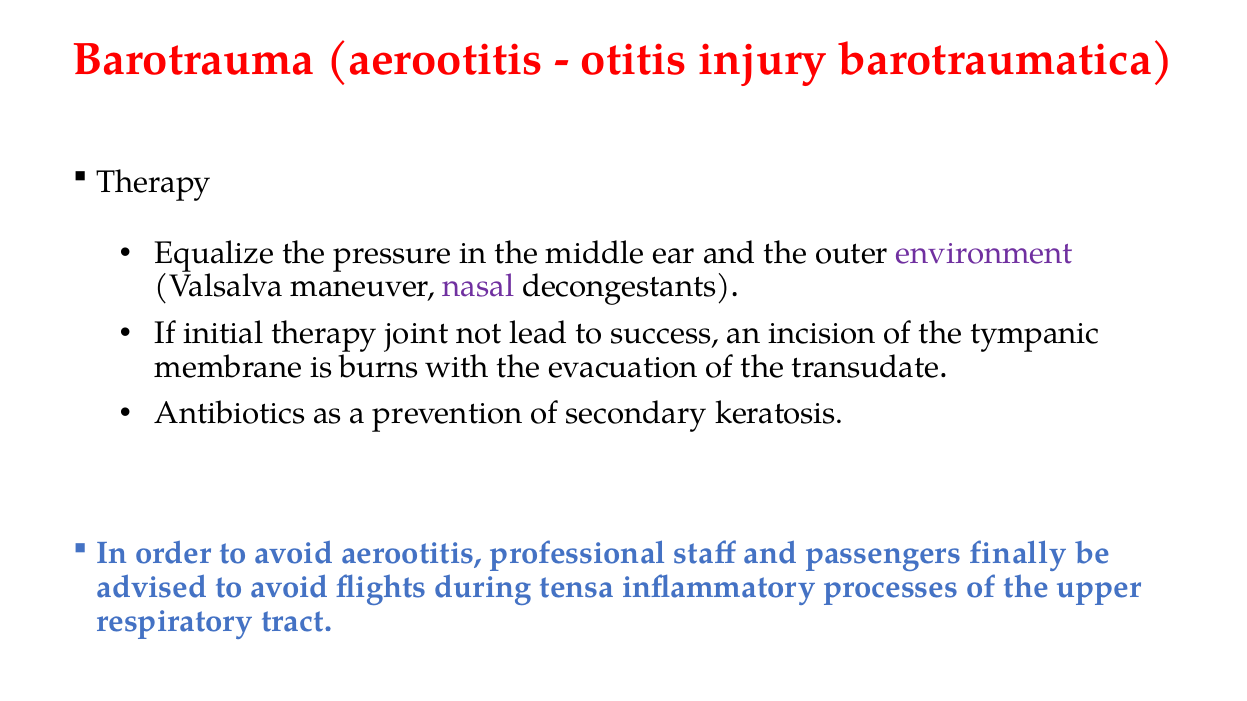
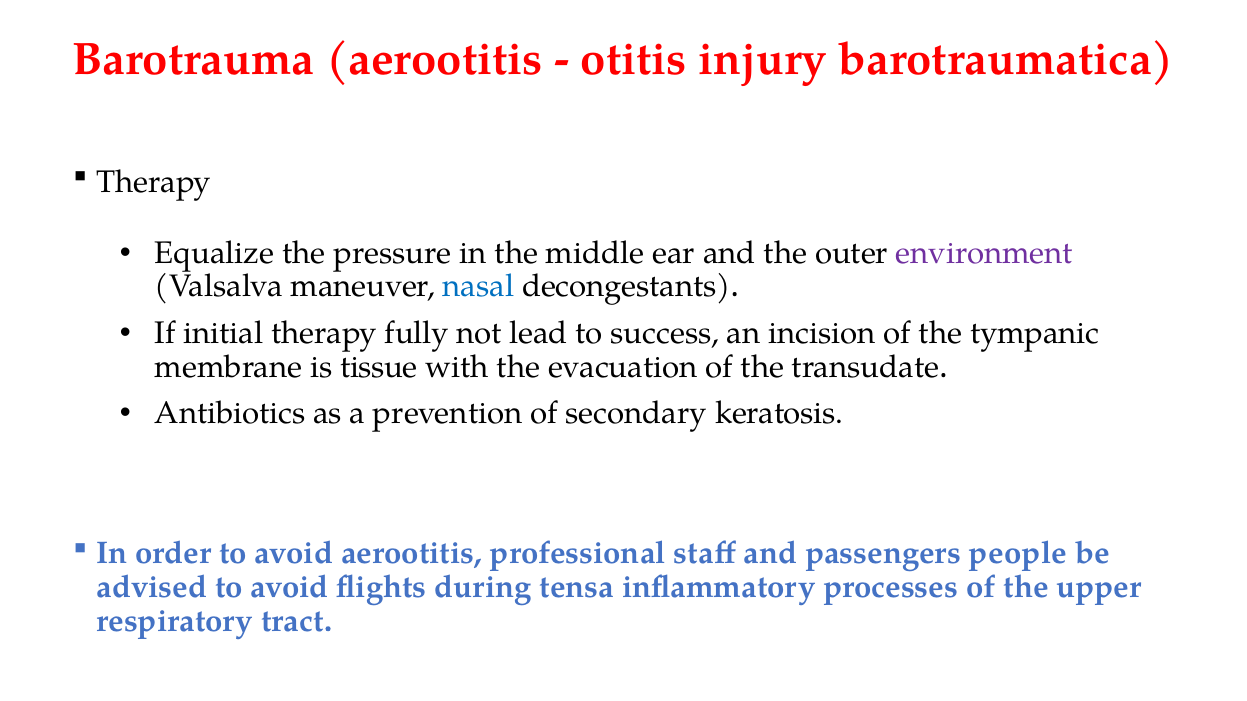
nasal colour: purple -> blue (478, 287)
joint: joint -> fully (417, 334)
burns: burns -> tissue (379, 367)
finally: finally -> people (1018, 554)
